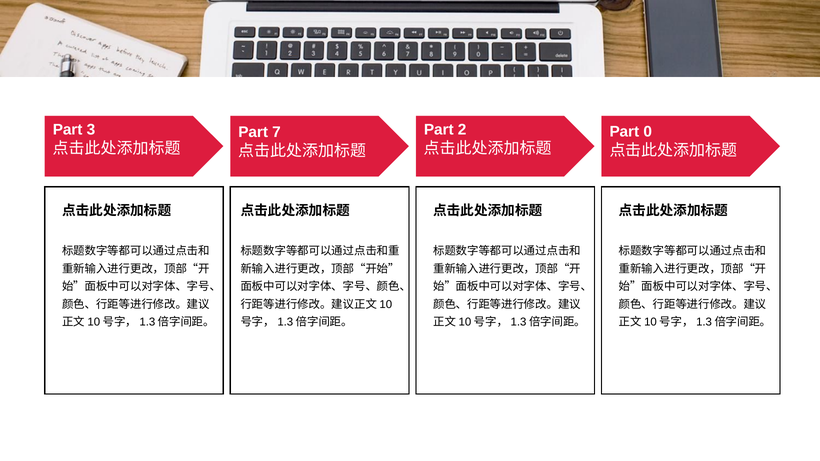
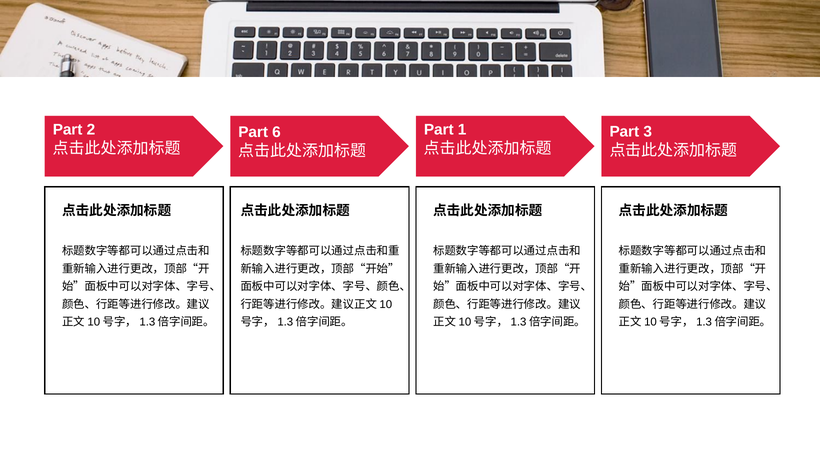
3: 3 -> 2 (91, 130)
2: 2 -> 1 (462, 130)
0: 0 -> 3 (648, 132)
7: 7 -> 6 (276, 132)
